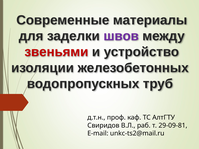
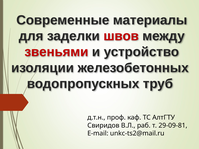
швов colour: purple -> red (121, 36)
